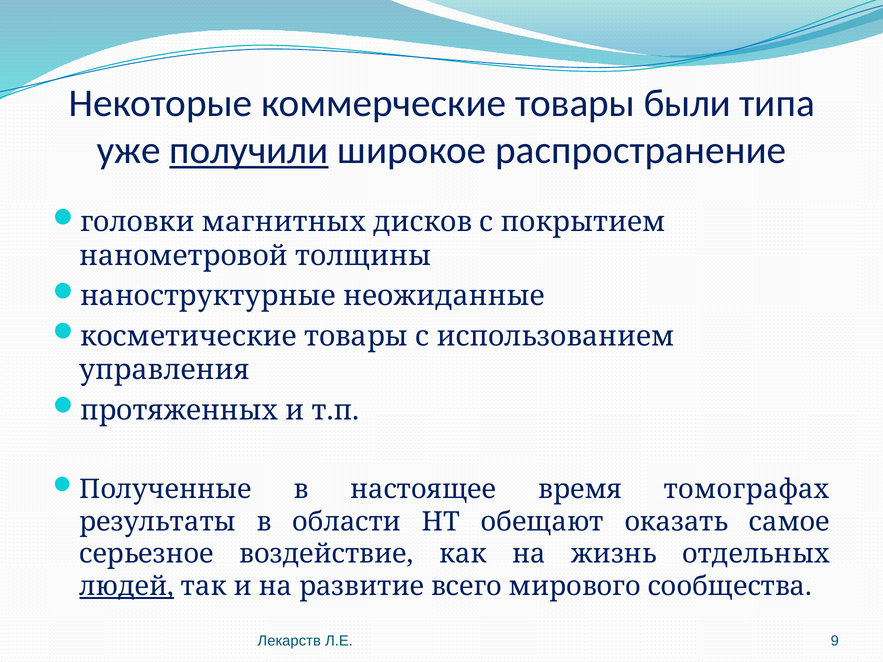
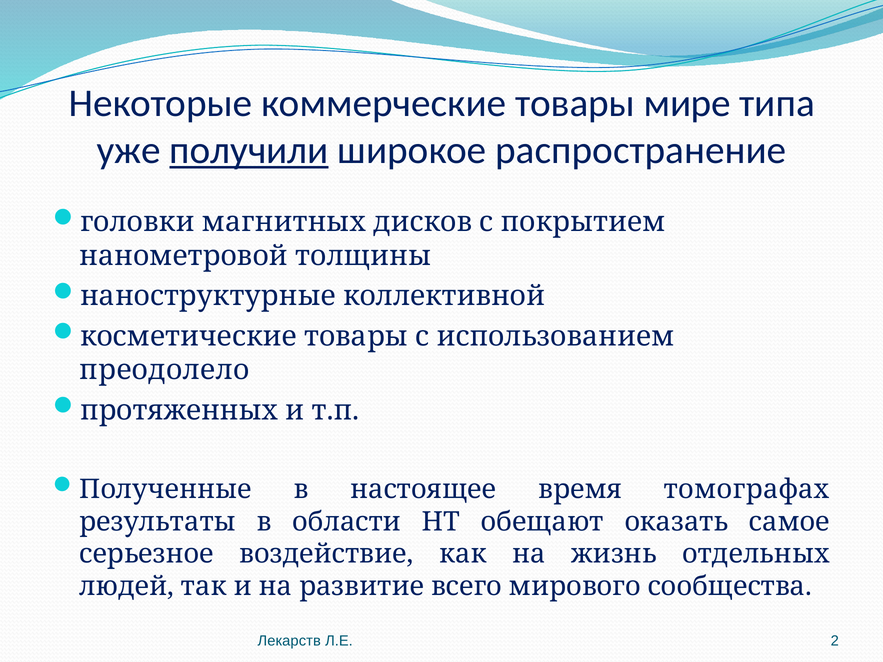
были: были -> мире (687, 103)
неожиданные: неожиданные -> коллективной (444, 296)
управления: управления -> преодолело (164, 370)
людей underline: present -> none (127, 587)
9: 9 -> 2 (835, 641)
